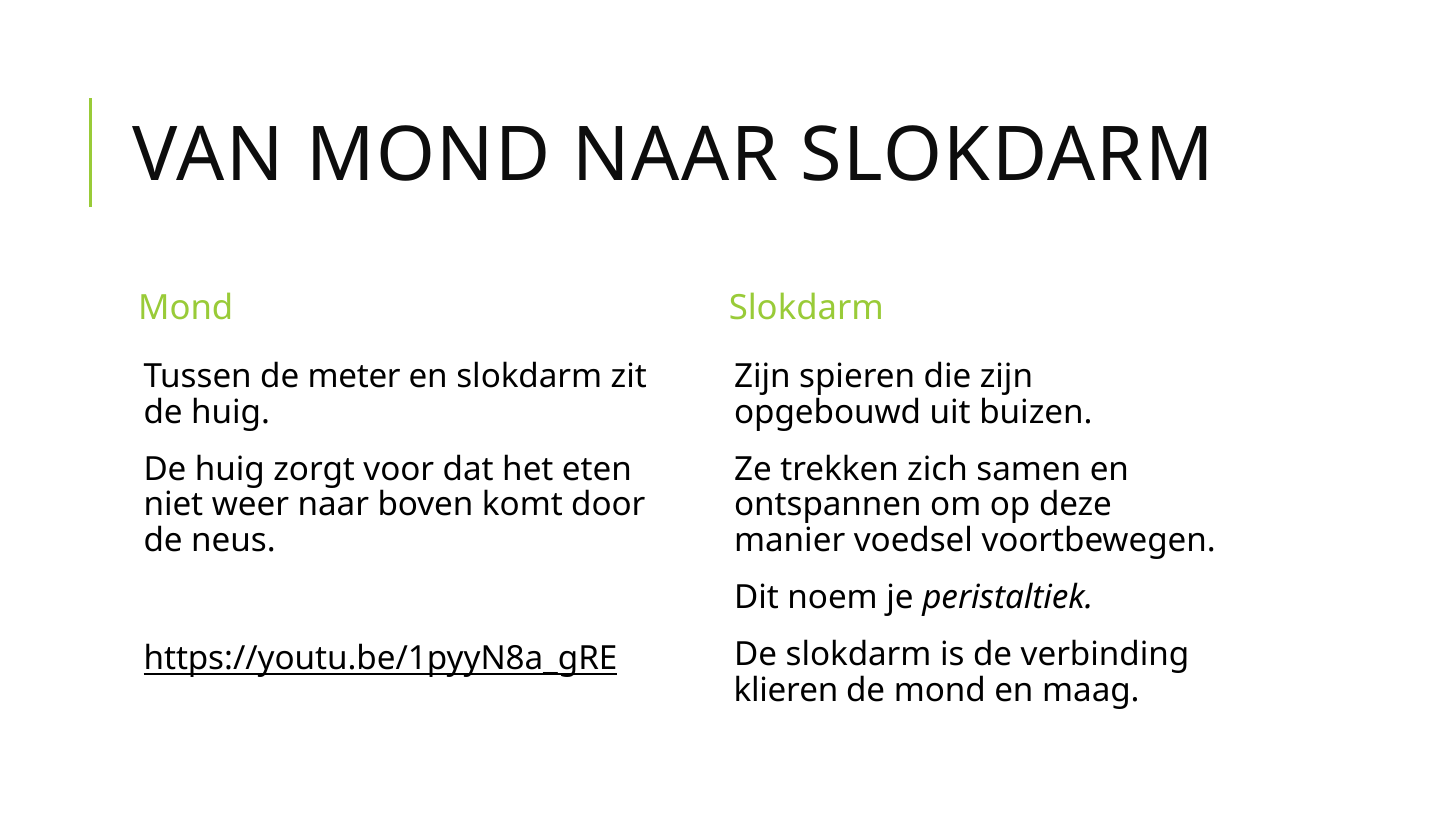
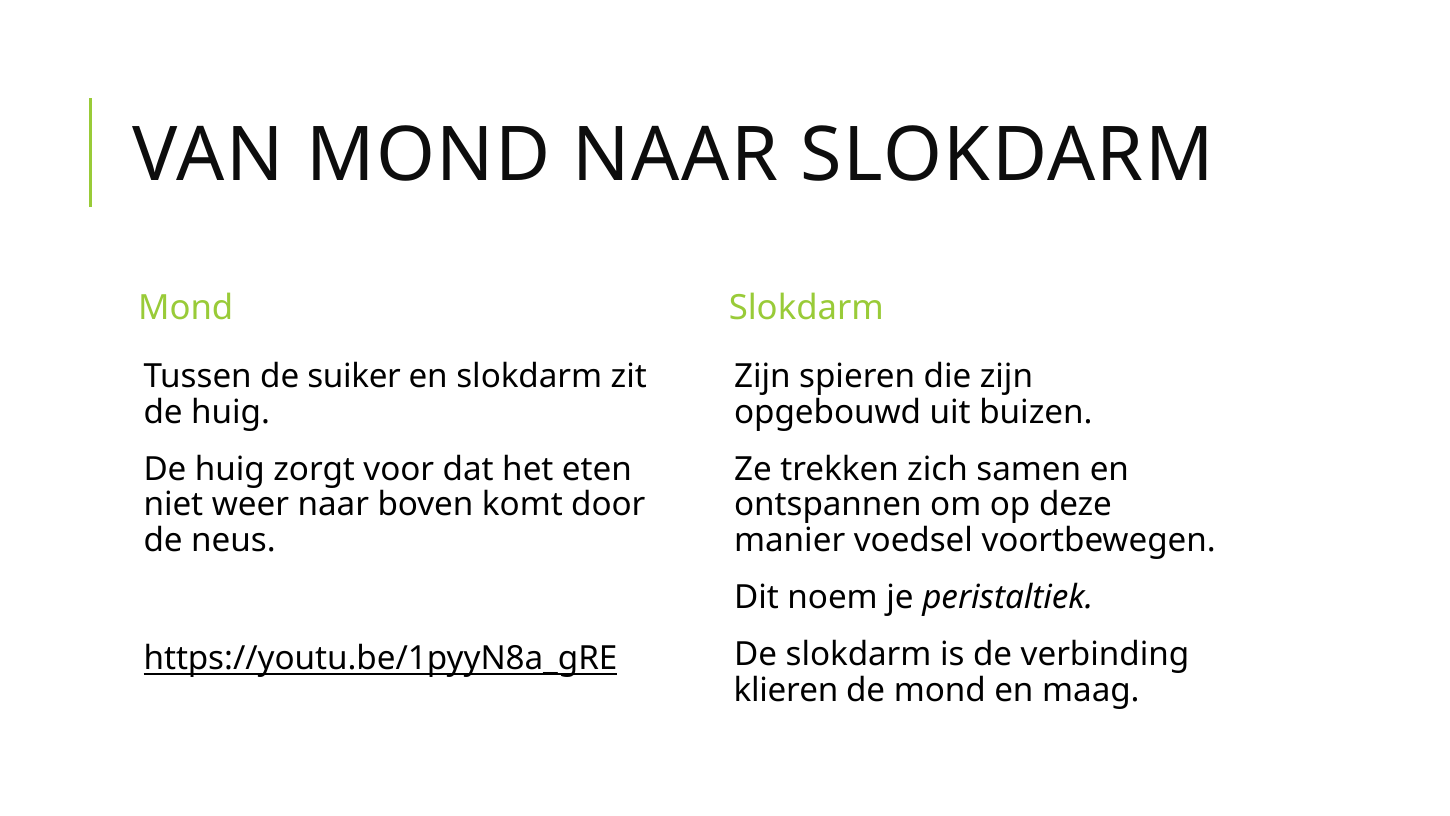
meter: meter -> suiker (354, 376)
